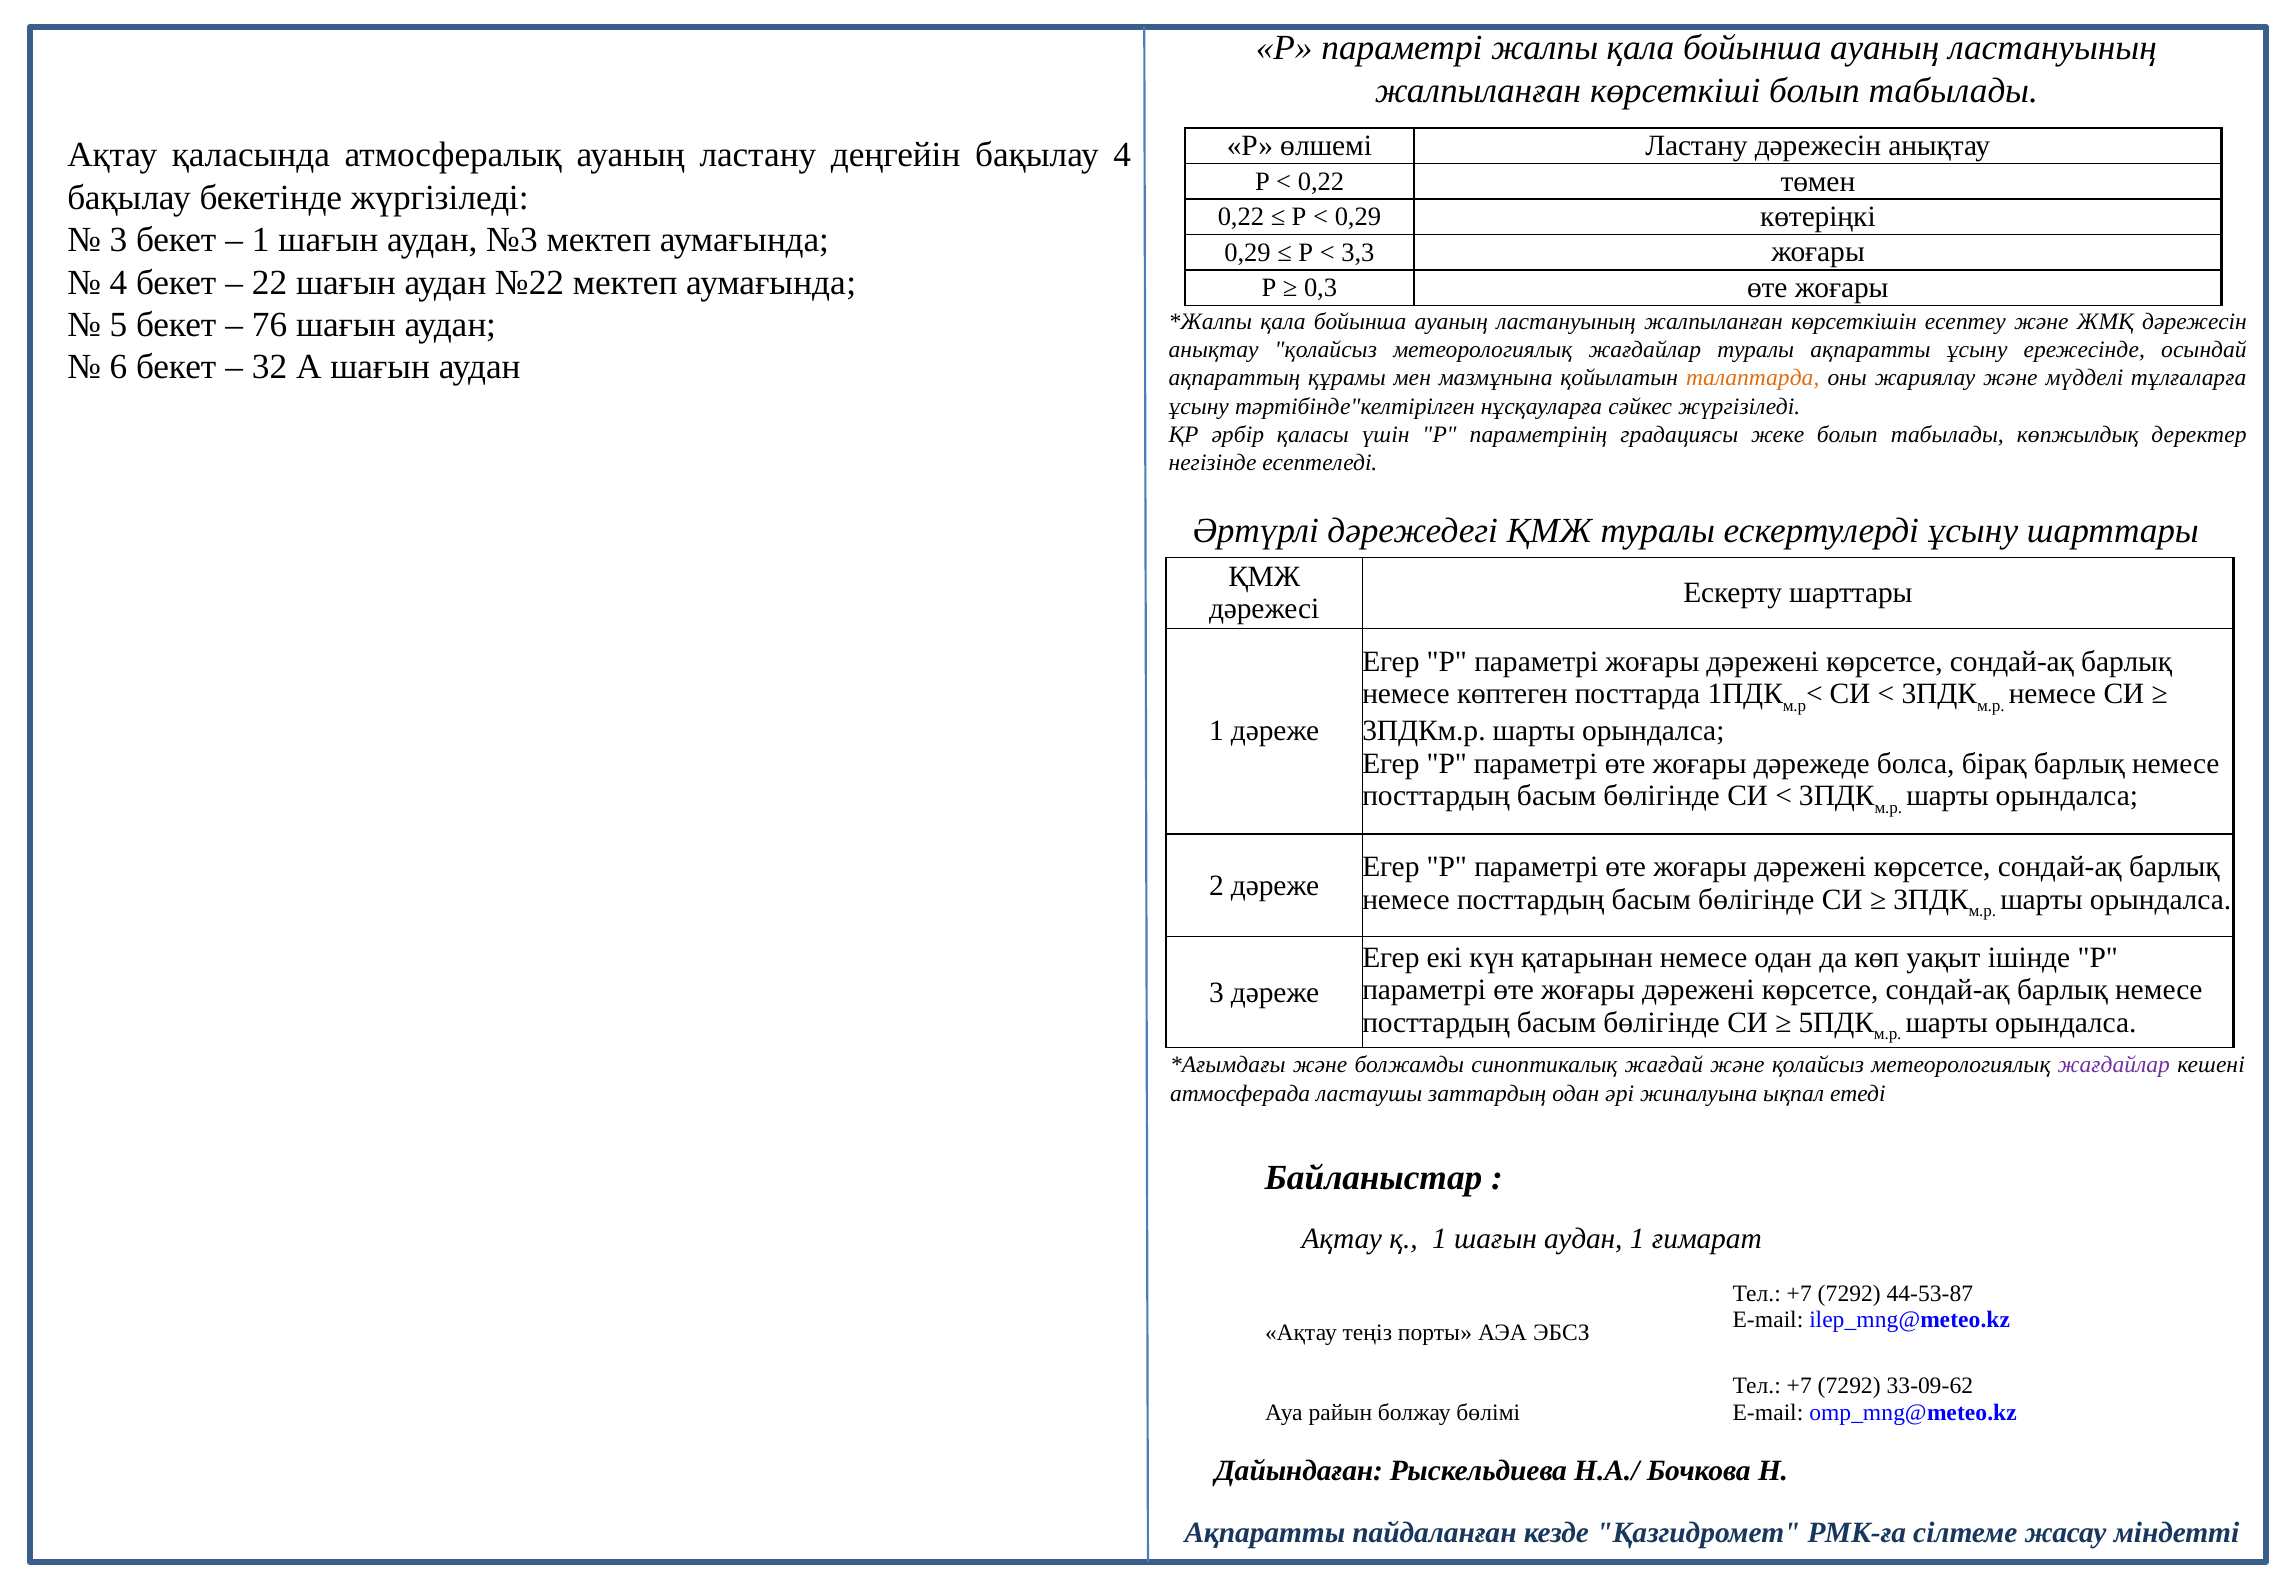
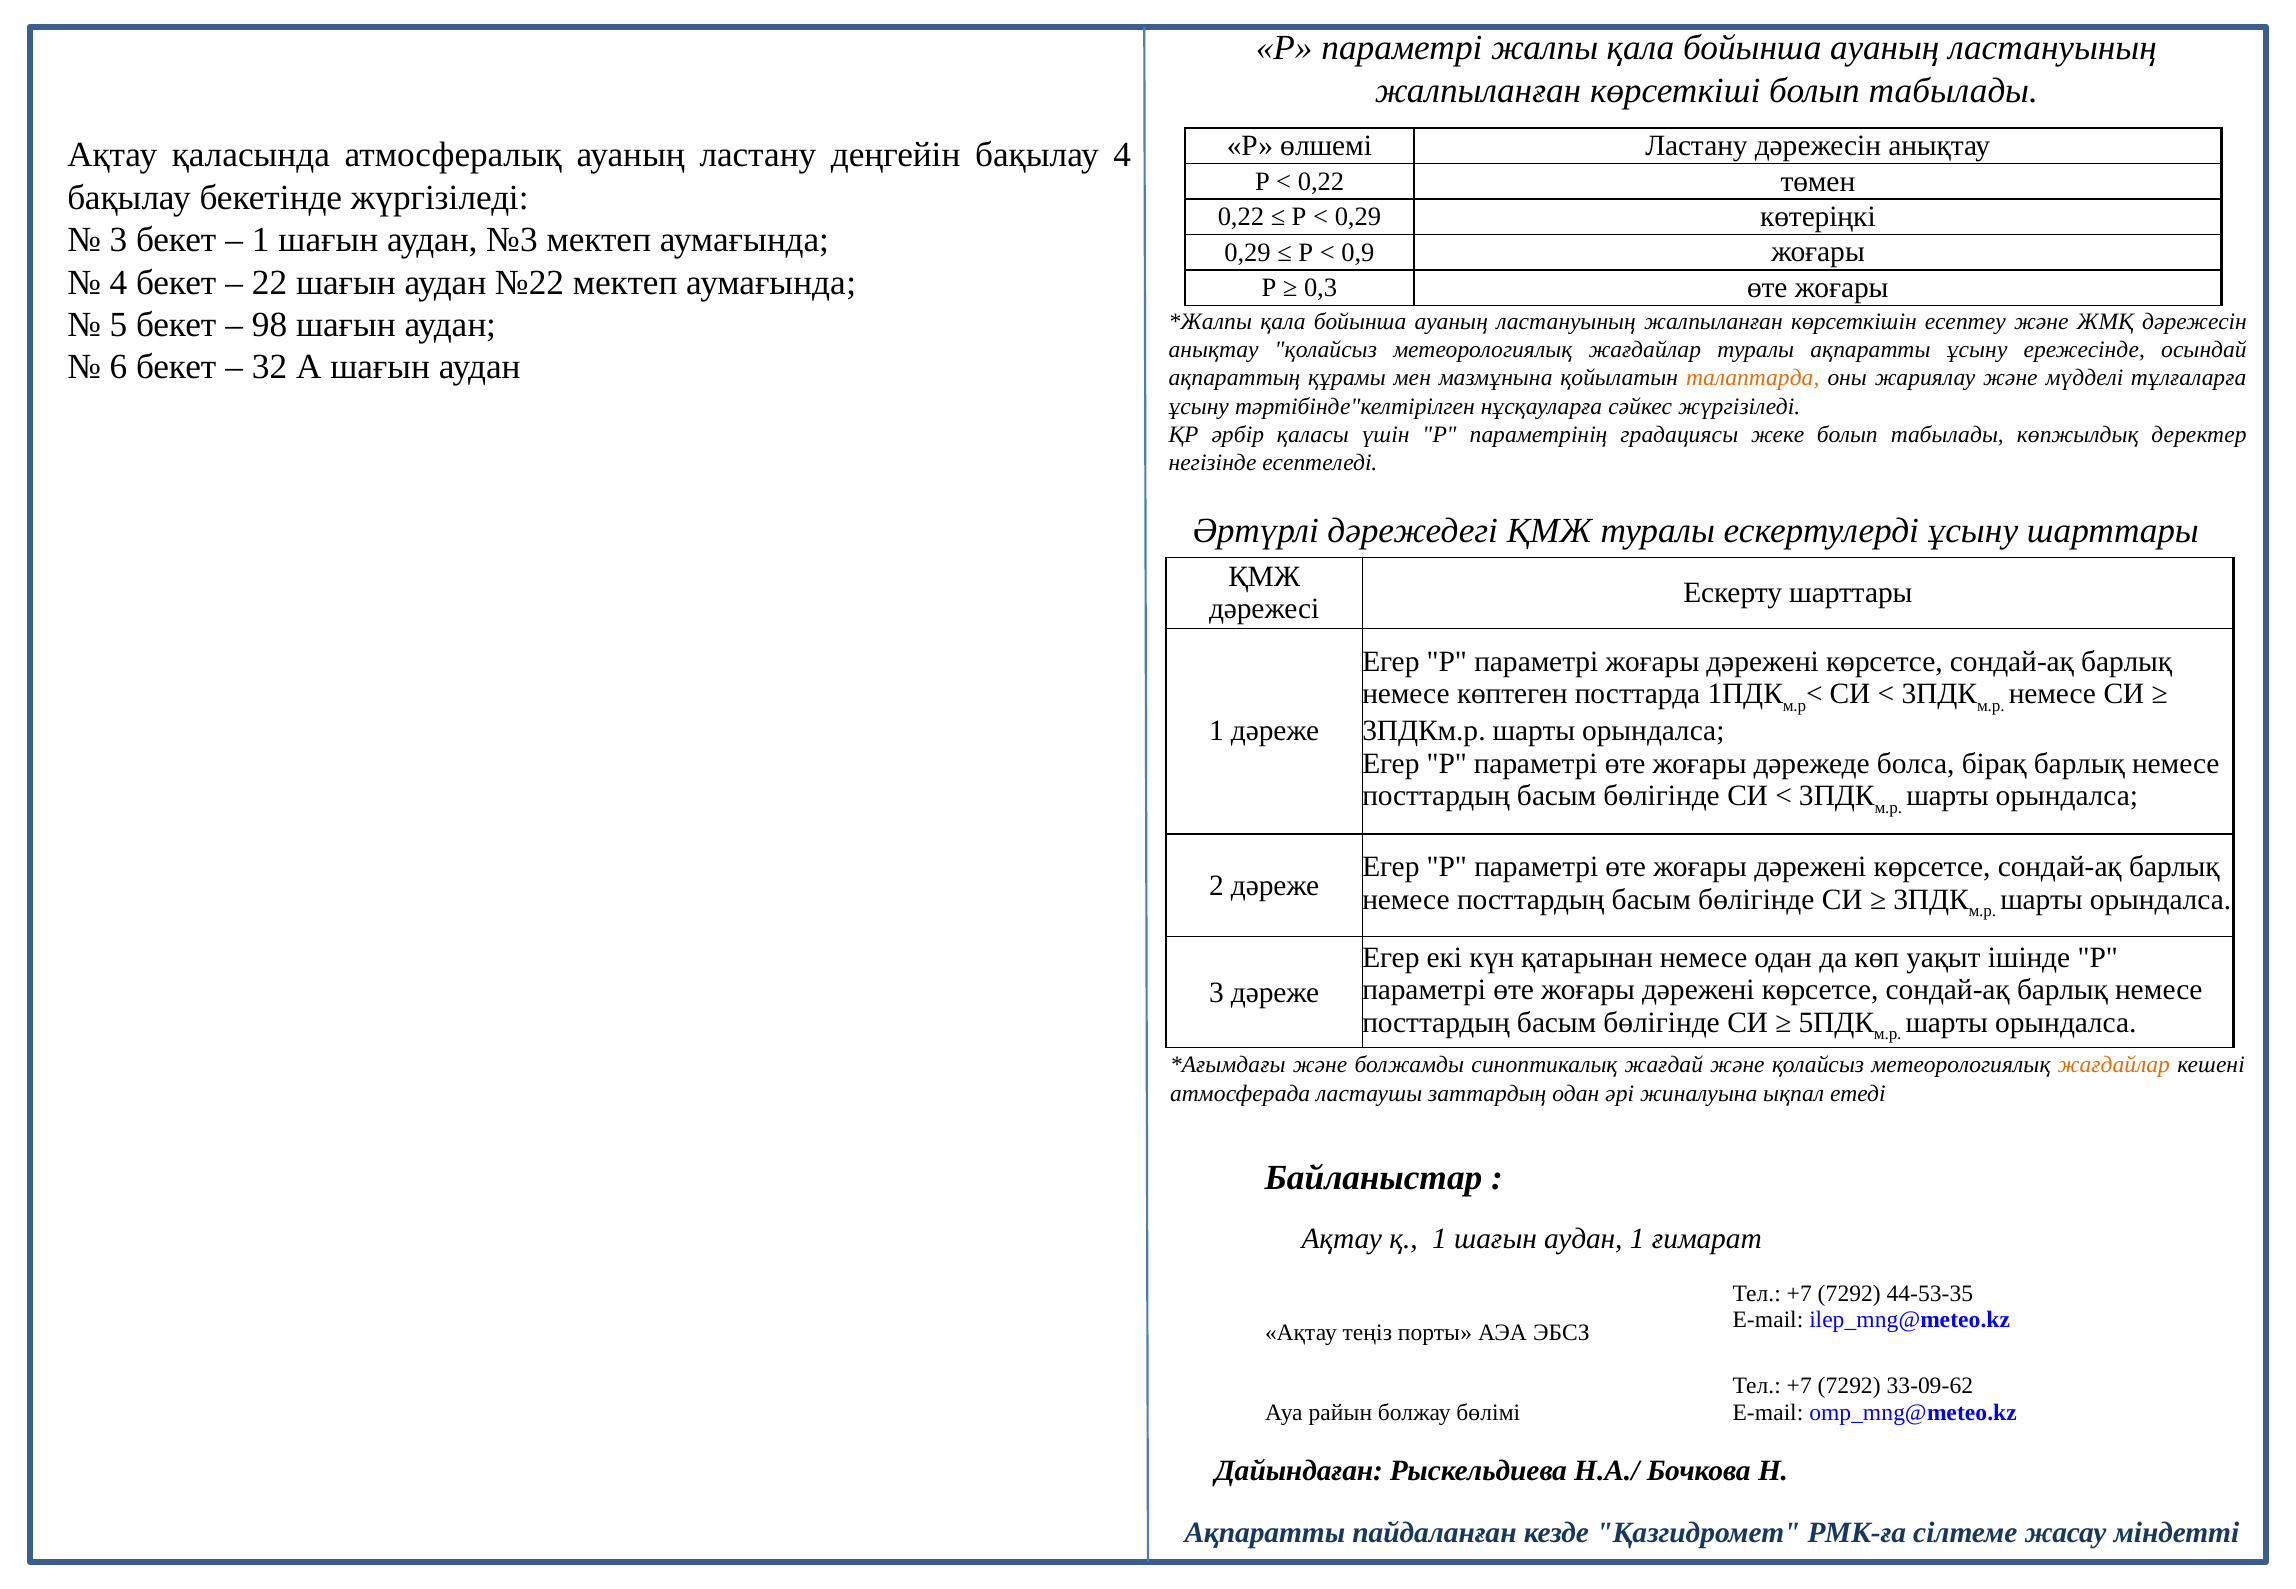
3,3: 3,3 -> 0,9 (1358, 252)
76: 76 -> 98 (270, 325)
жағдайлар colour: purple -> orange (2114, 1066)
44-53-87: 44-53-87 -> 44-53-35 (1930, 1294)
